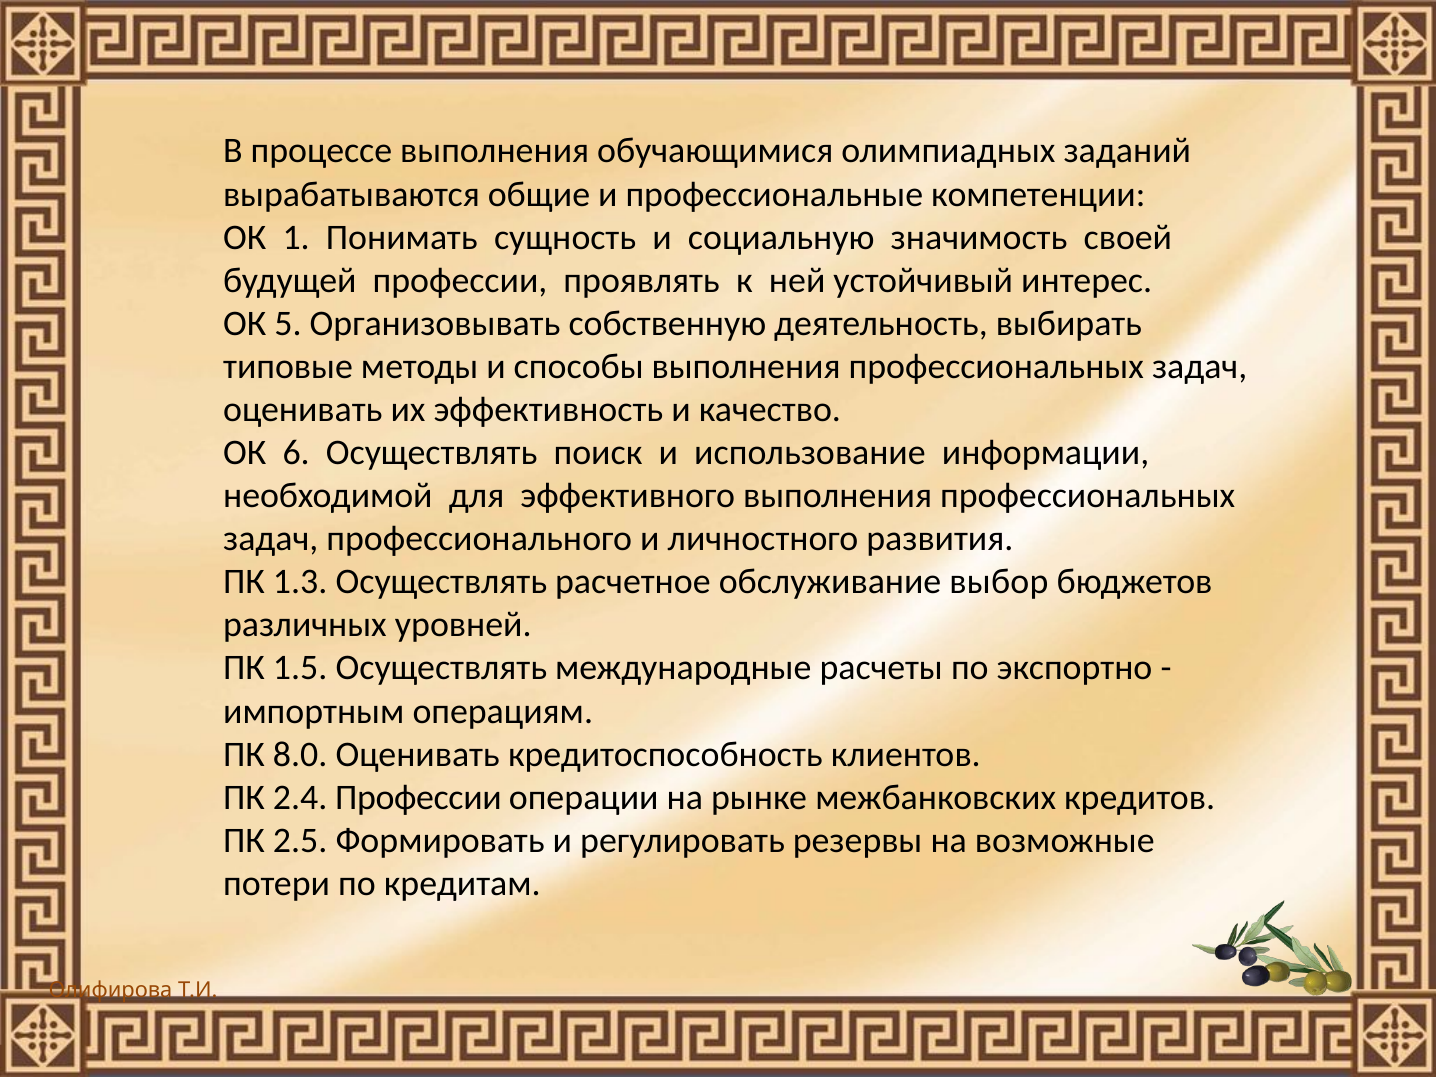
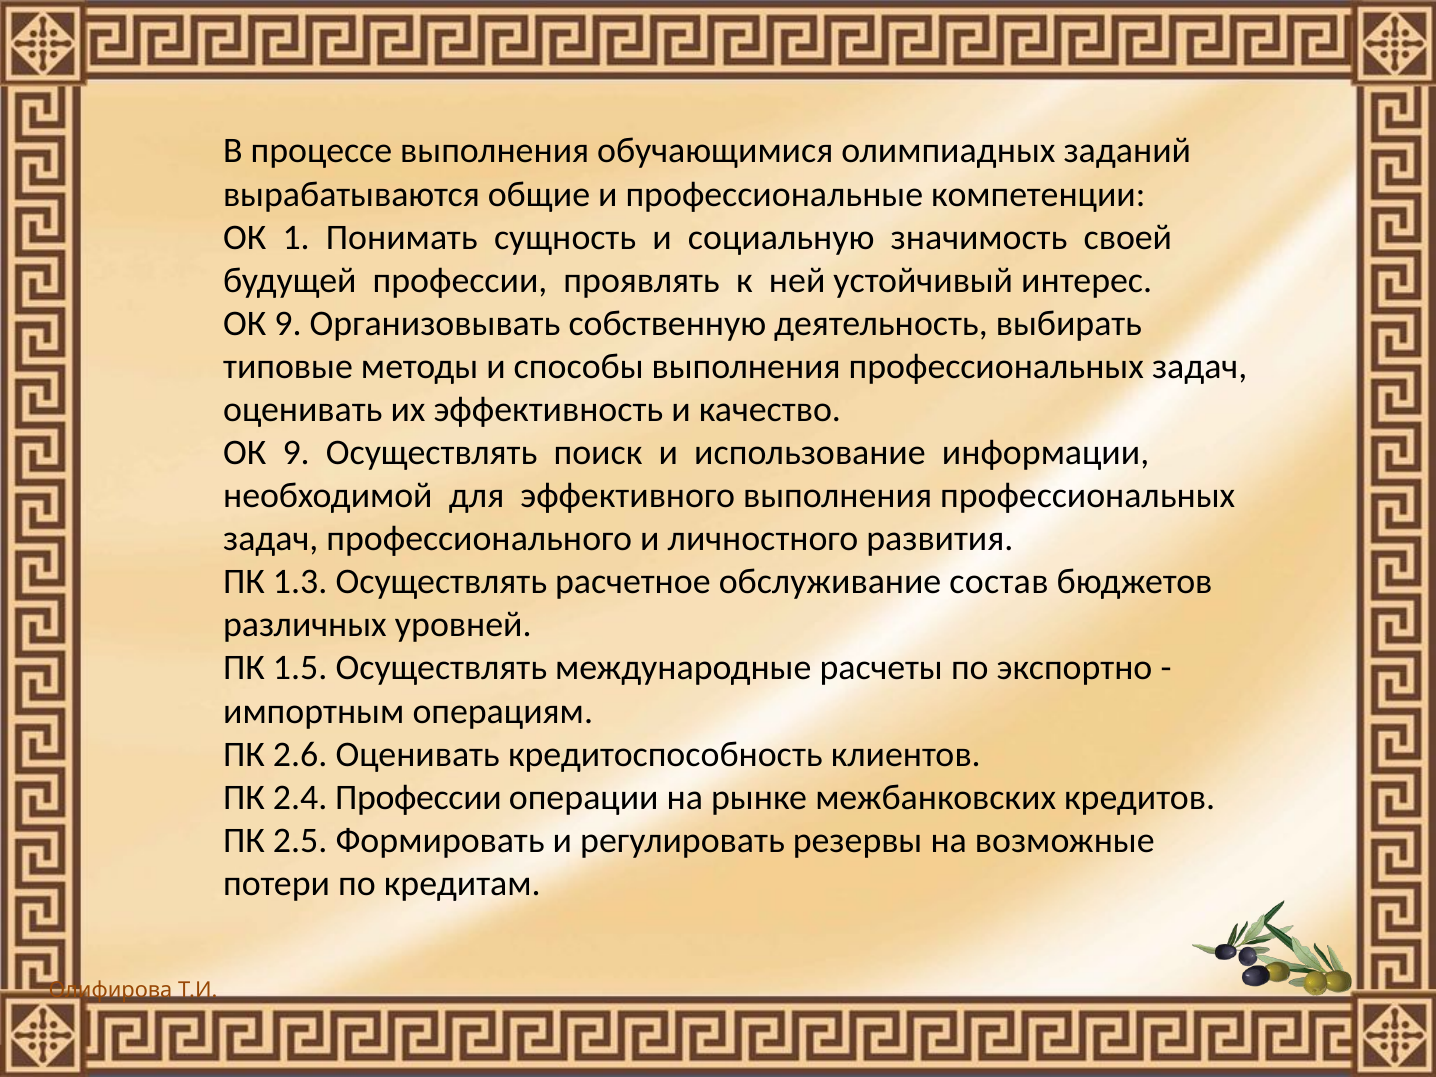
5: 5 -> 9 (288, 323)
6: 6 -> 9 (296, 453)
выбор: выбор -> состав (999, 582)
8.0: 8.0 -> 2.6 (300, 754)
